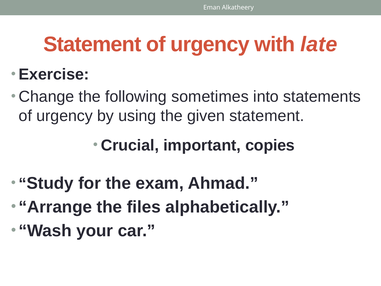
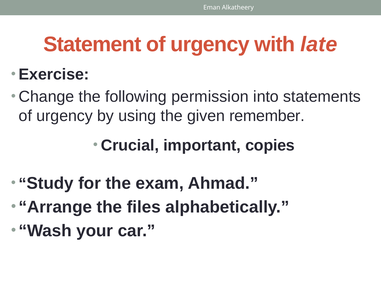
sometimes: sometimes -> permission (210, 97)
given statement: statement -> remember (267, 116)
